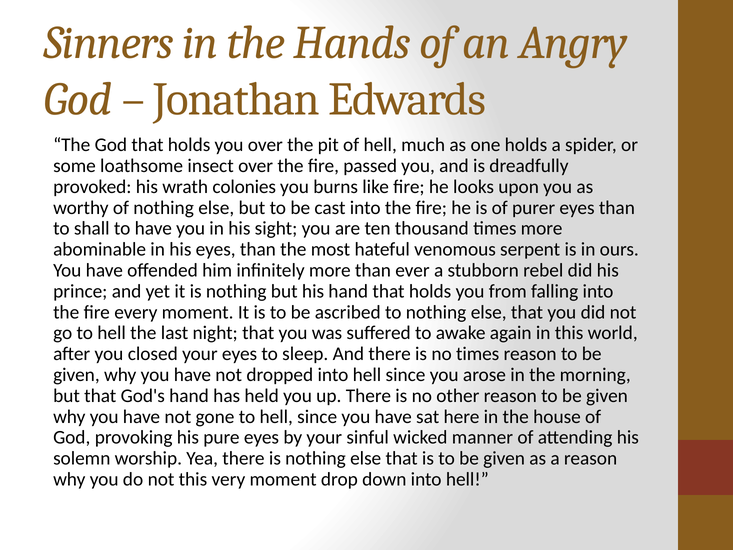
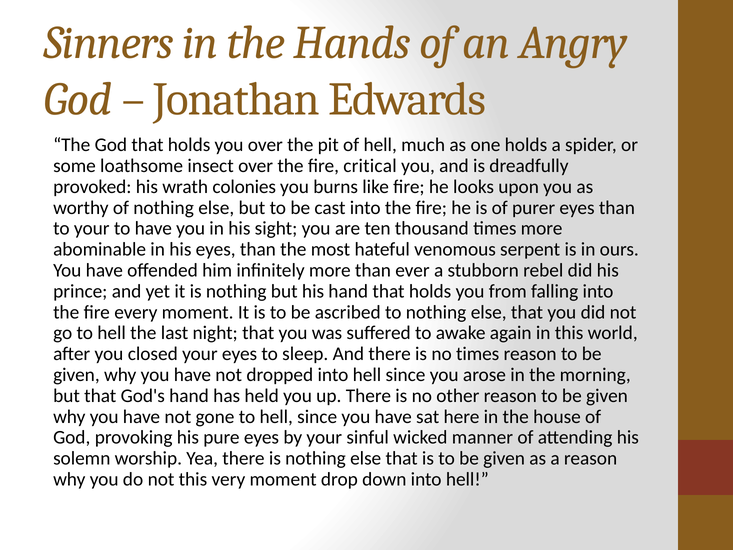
passed: passed -> critical (370, 166)
to shall: shall -> your (92, 228)
